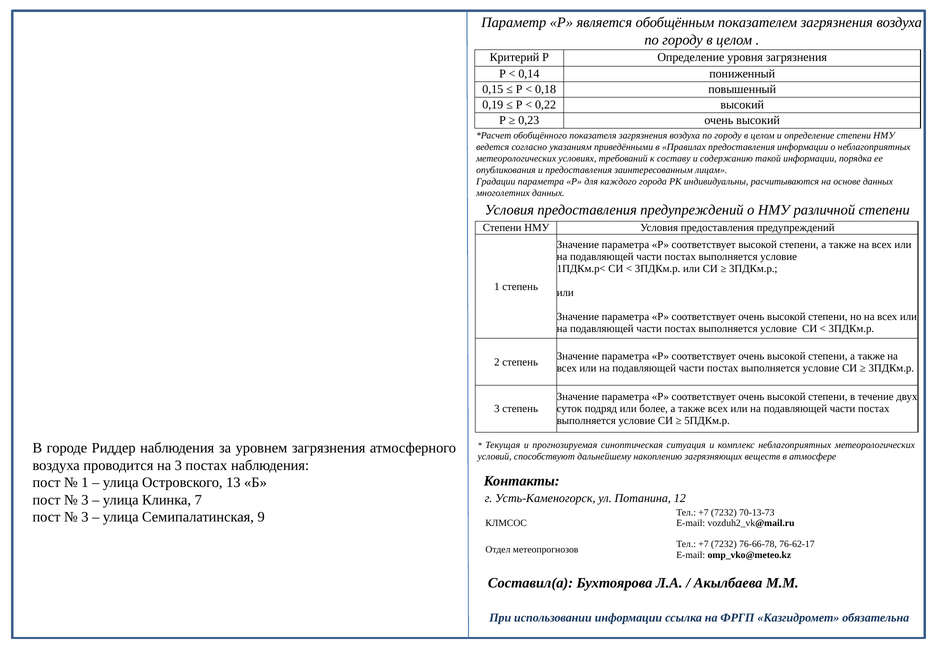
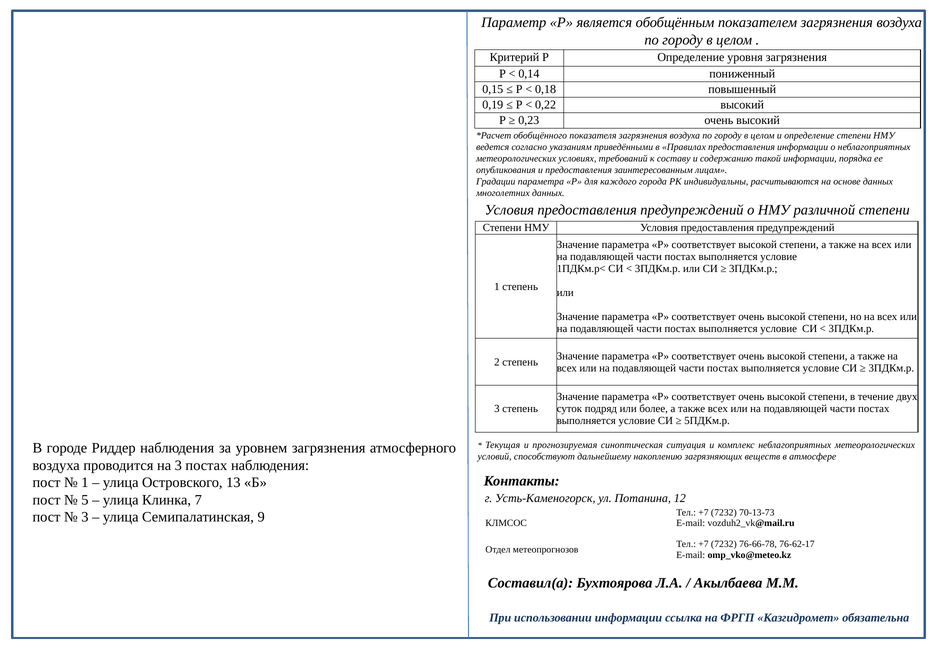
3: 3 -> 5 (85, 500)
